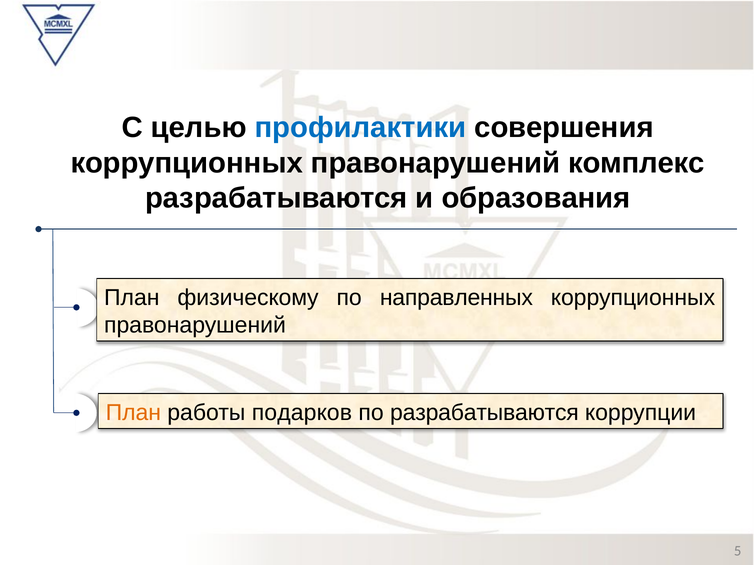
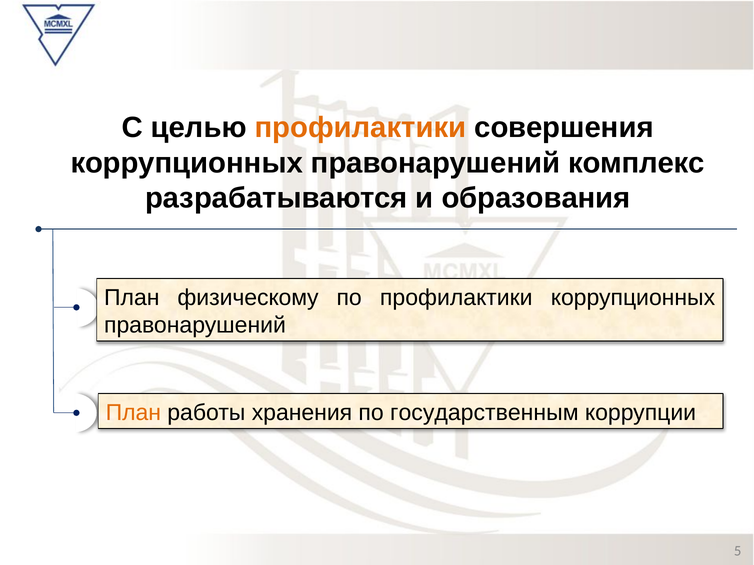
профилактики colour: blue -> orange (360, 128)
по направленных: направленных -> профилактики (456, 298)
подарков: подарков -> хранения (302, 413)
по разрабатываются: разрабатываются -> государственным (484, 413)
